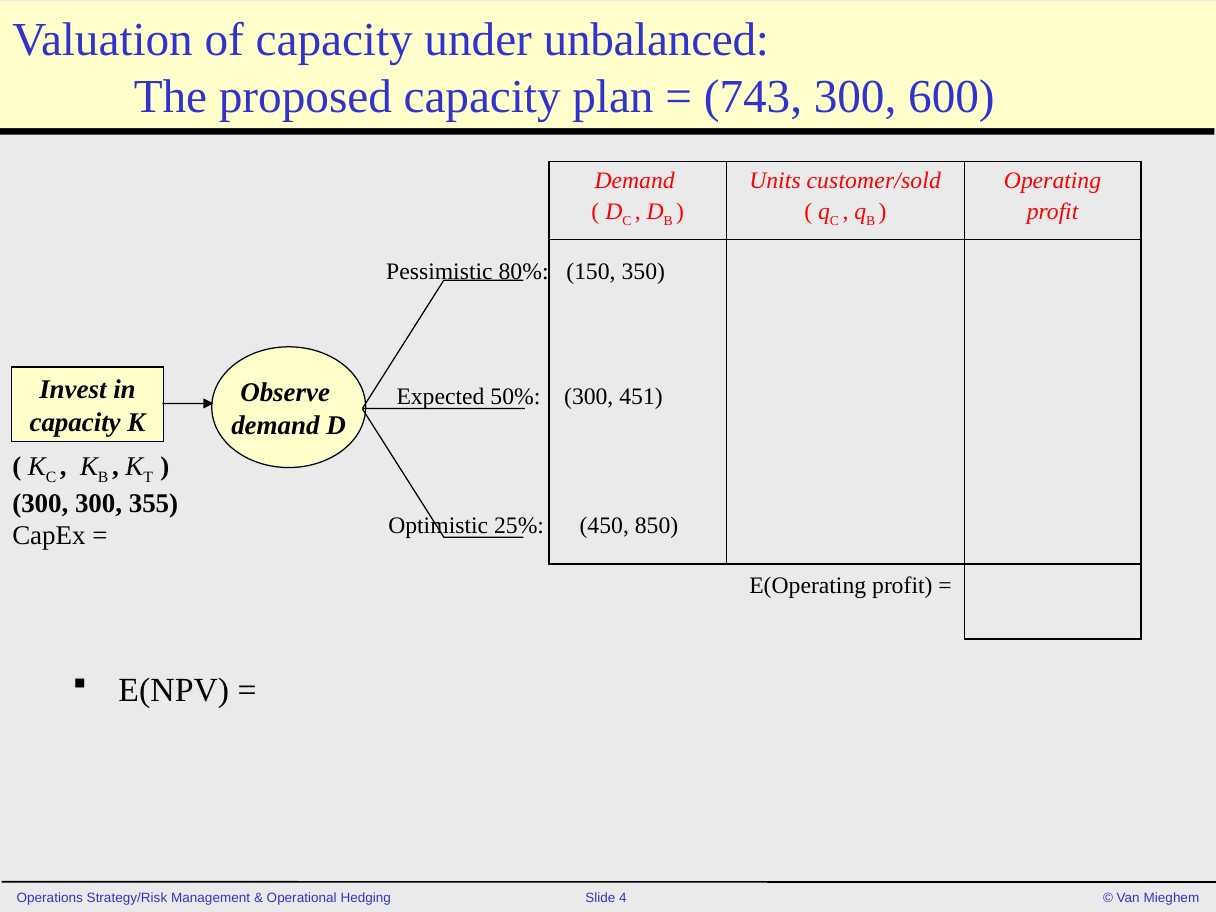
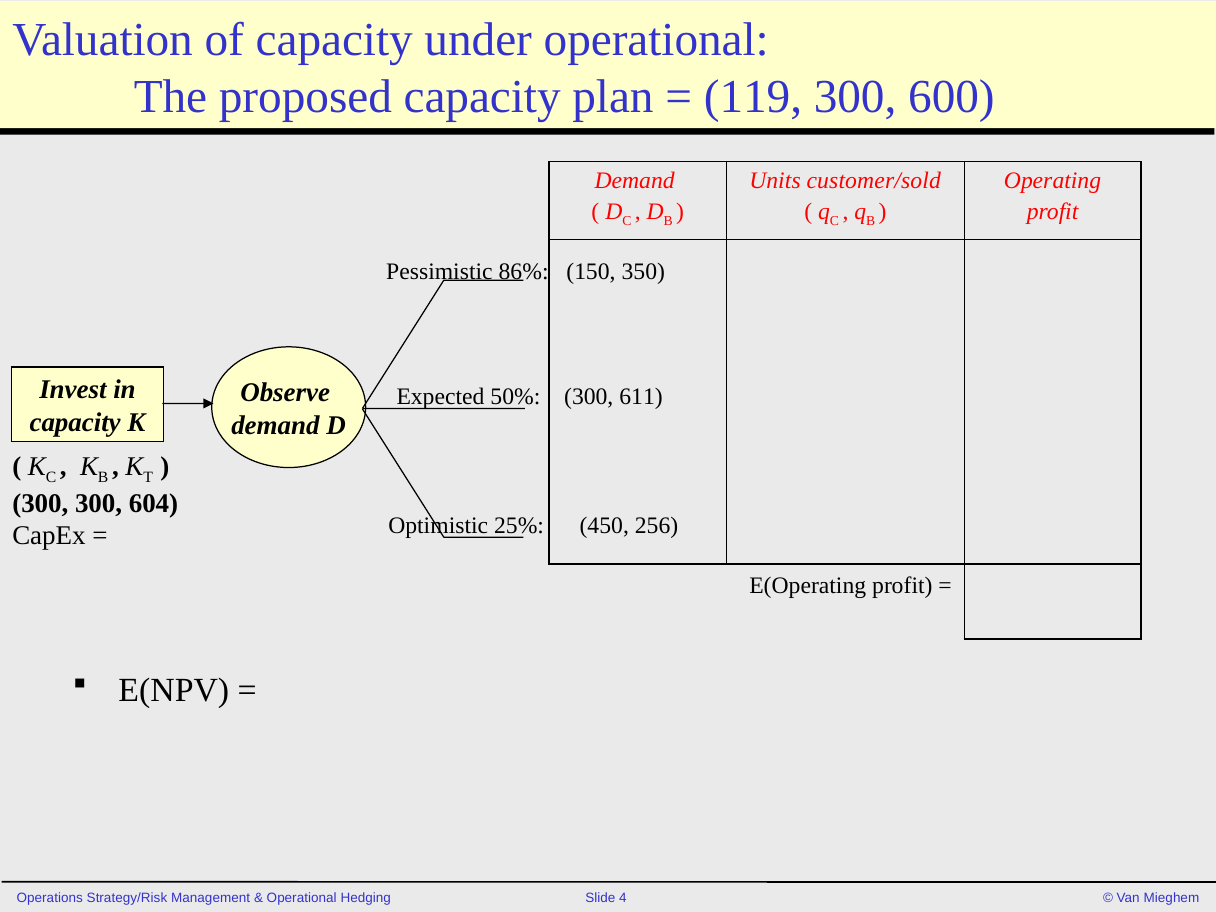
under unbalanced: unbalanced -> operational (656, 40)
743: 743 -> 119 (753, 97)
80%: 80% -> 86% (524, 271)
451: 451 -> 611 (641, 397)
355: 355 -> 604 (153, 503)
850: 850 -> 256 (657, 526)
